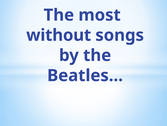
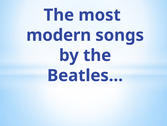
without: without -> modern (59, 35)
